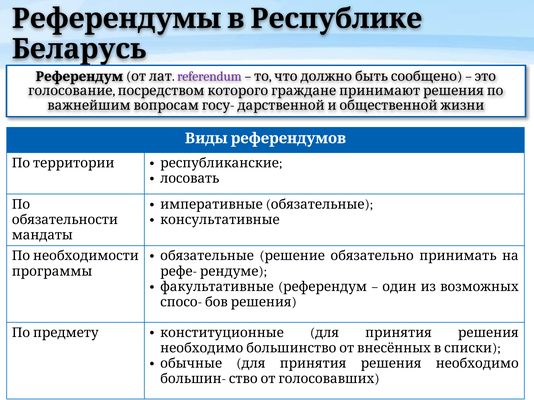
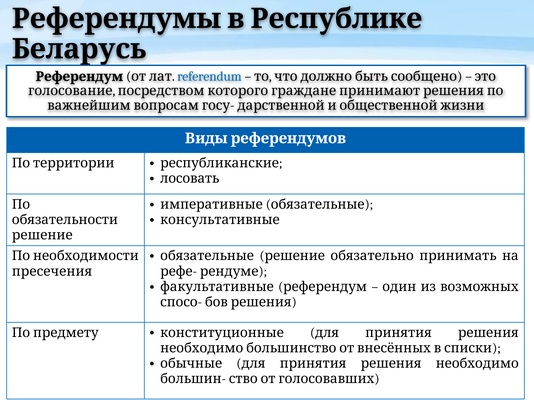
referendum colour: purple -> blue (209, 77)
мандаты: мандаты -> решение (42, 235)
программы: программы -> пресечения (52, 272)
